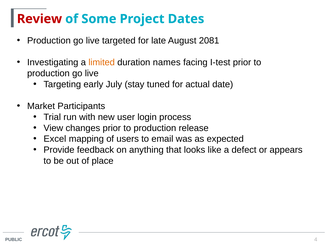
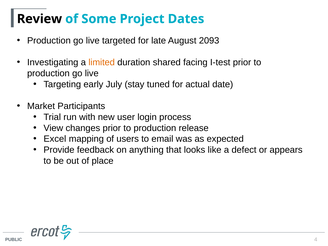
Review colour: red -> black (39, 19)
2081: 2081 -> 2093 (209, 41)
names: names -> shared (167, 62)
